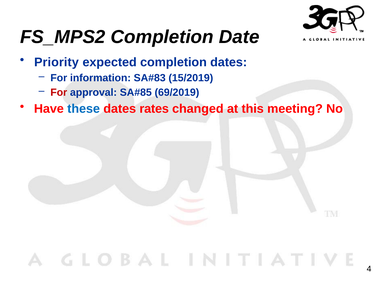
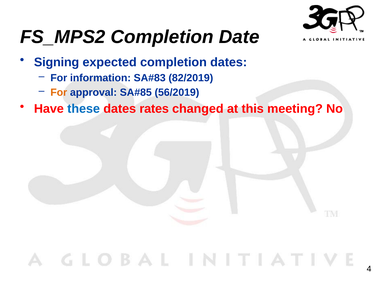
Priority: Priority -> Signing (57, 62)
15/2019: 15/2019 -> 82/2019 (191, 78)
For colour: red -> orange (59, 92)
69/2019: 69/2019 -> 56/2019 (177, 92)
